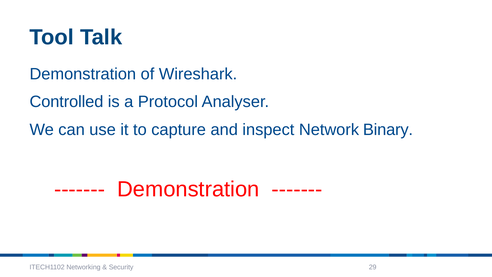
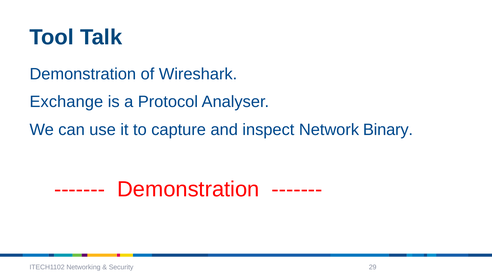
Controlled: Controlled -> Exchange (66, 102)
